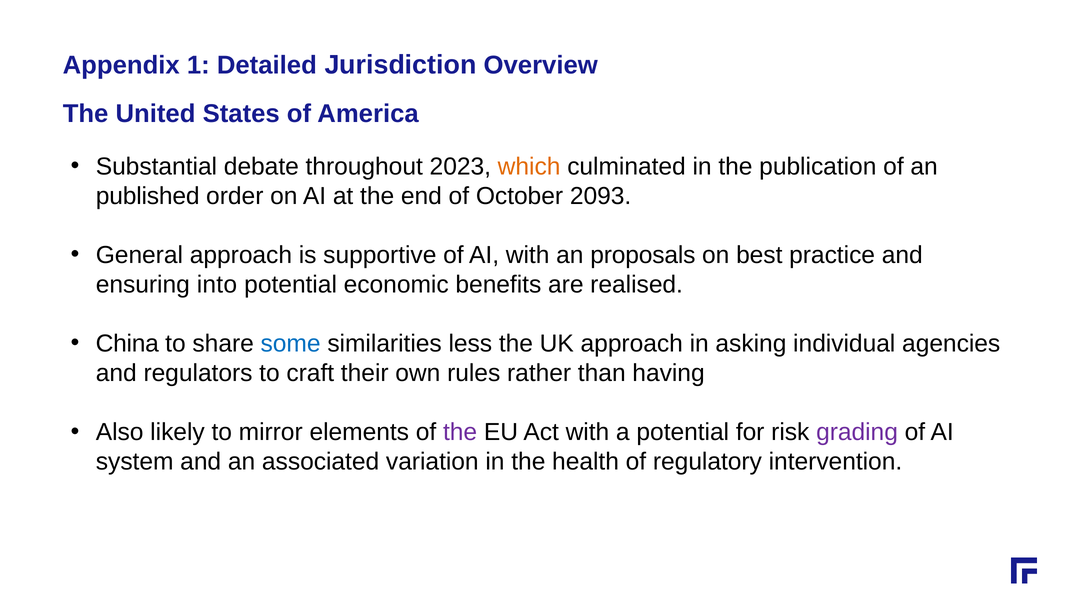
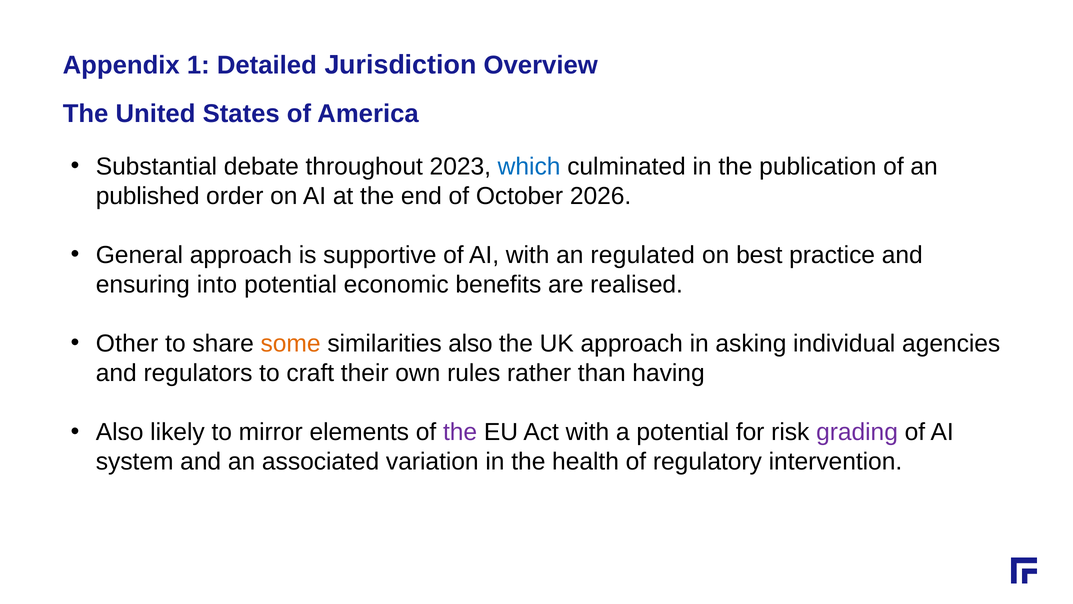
which colour: orange -> blue (529, 166)
2093: 2093 -> 2026 (601, 196)
proposals: proposals -> regulated (643, 255)
China: China -> Other (127, 343)
some colour: blue -> orange (291, 343)
similarities less: less -> also (470, 343)
